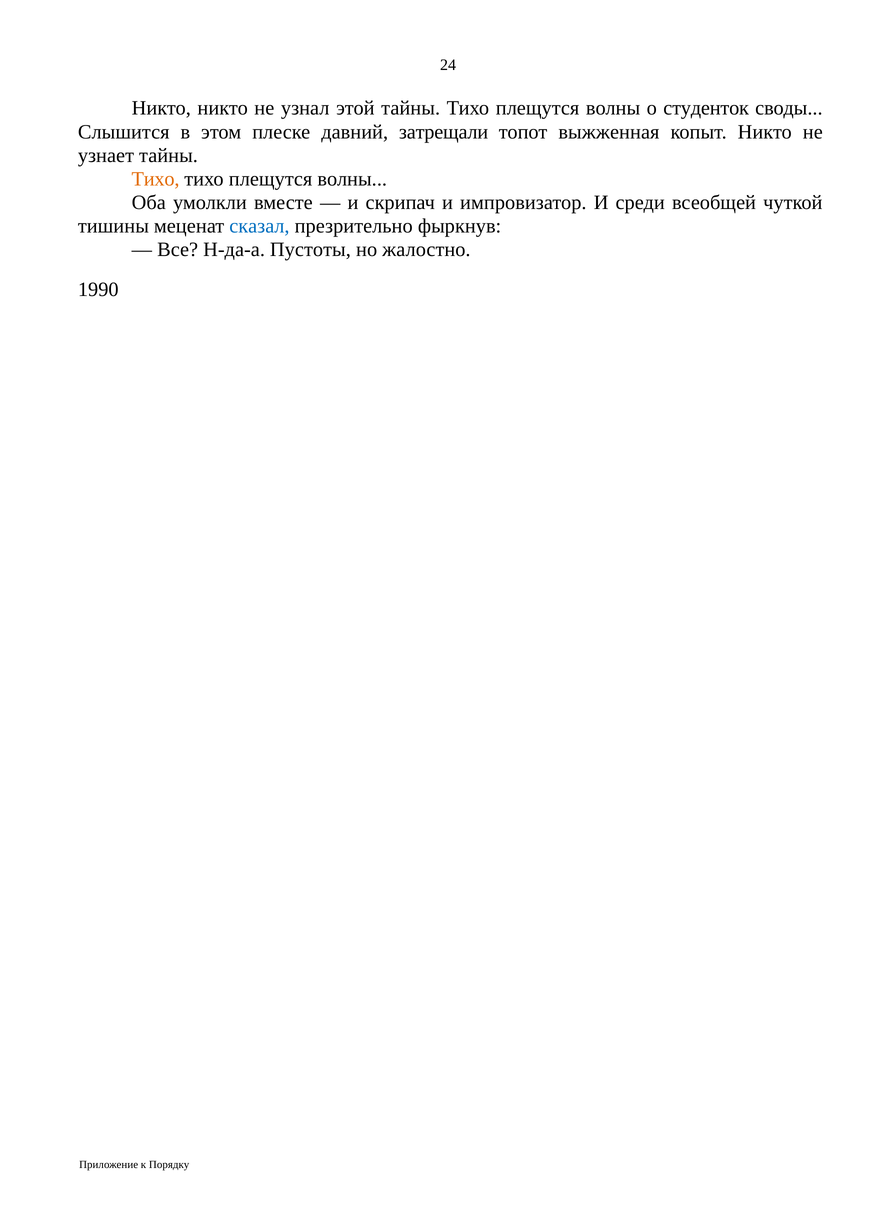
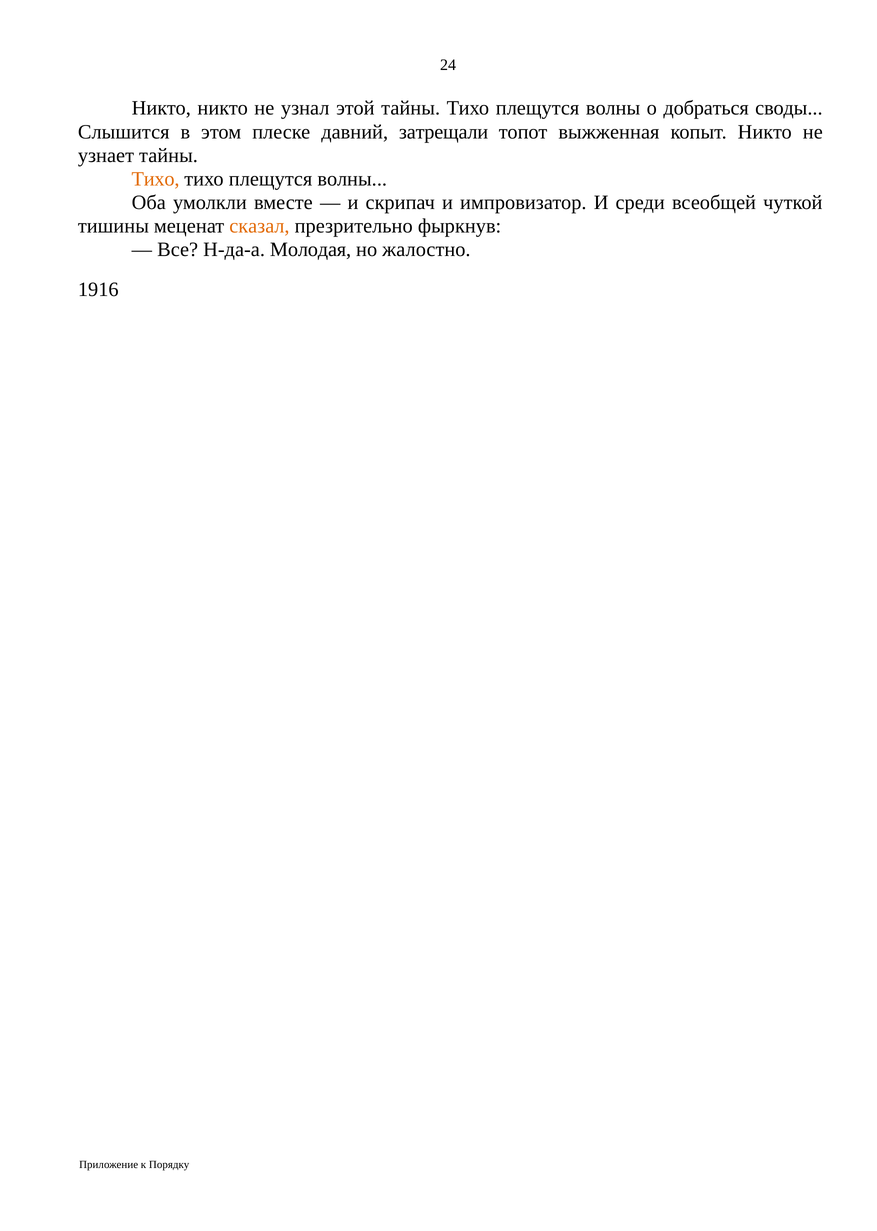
студенток: студенток -> добраться (706, 108)
сказал colour: blue -> orange (259, 226)
Пустоты: Пустоты -> Молодая (311, 250)
1990: 1990 -> 1916 (98, 289)
